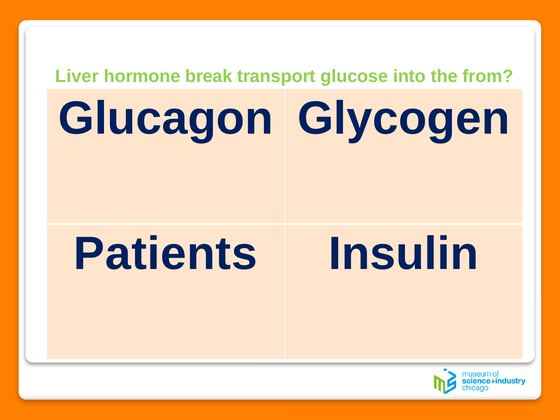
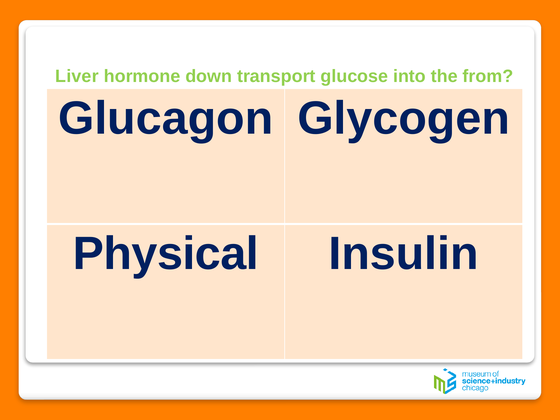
break: break -> down (209, 76)
Patients: Patients -> Physical (166, 254)
